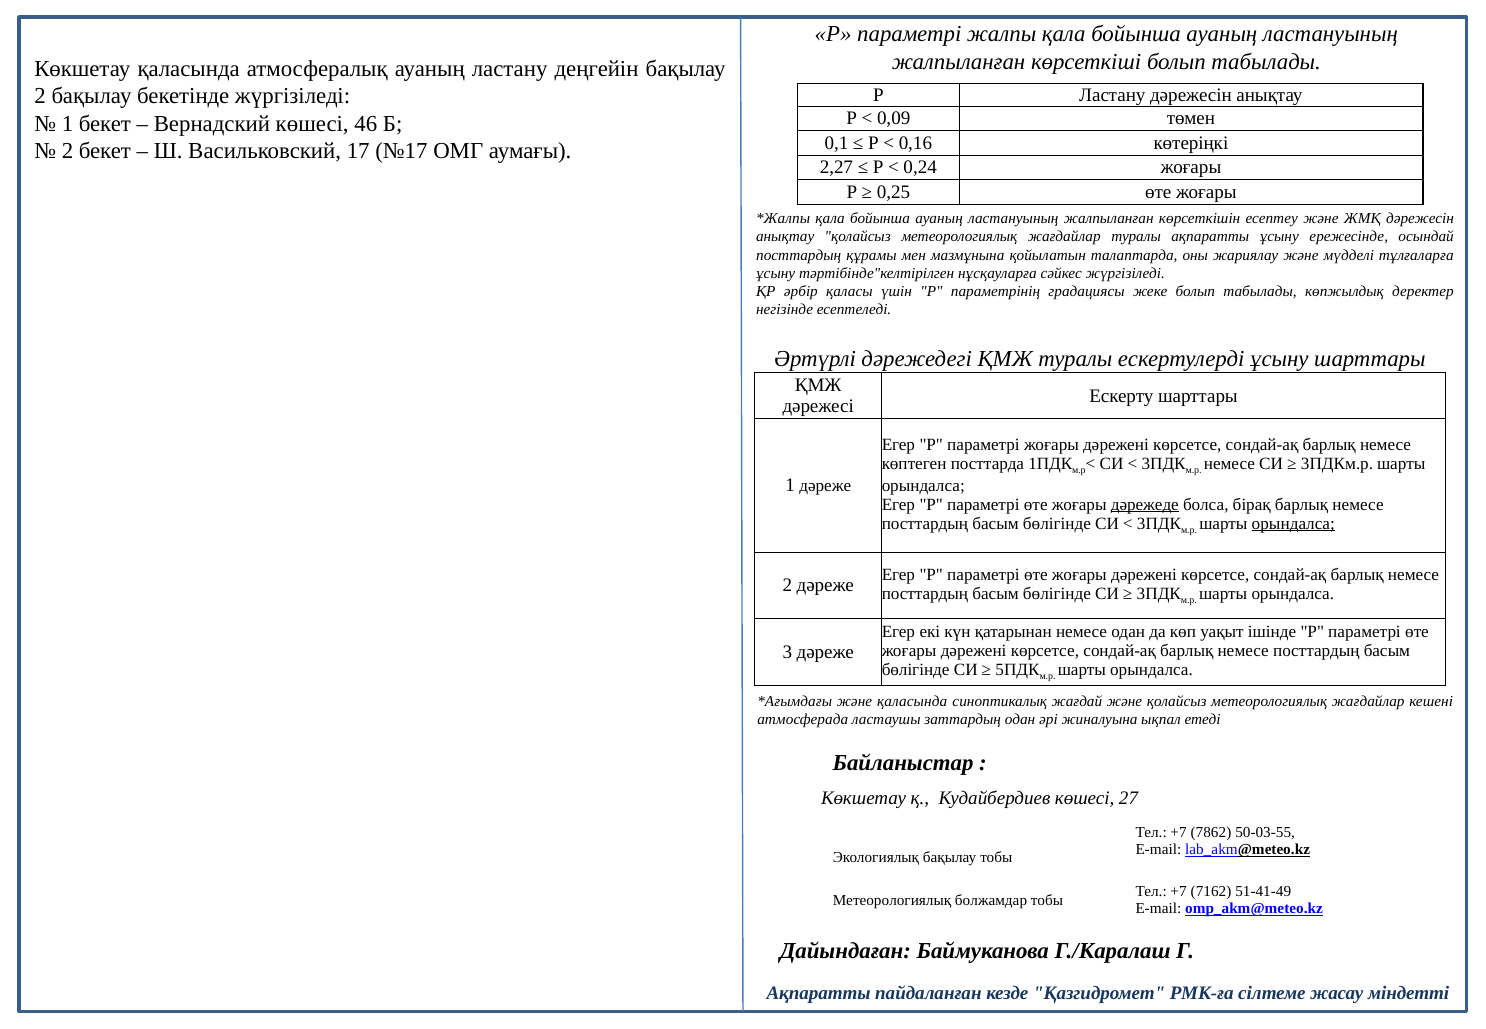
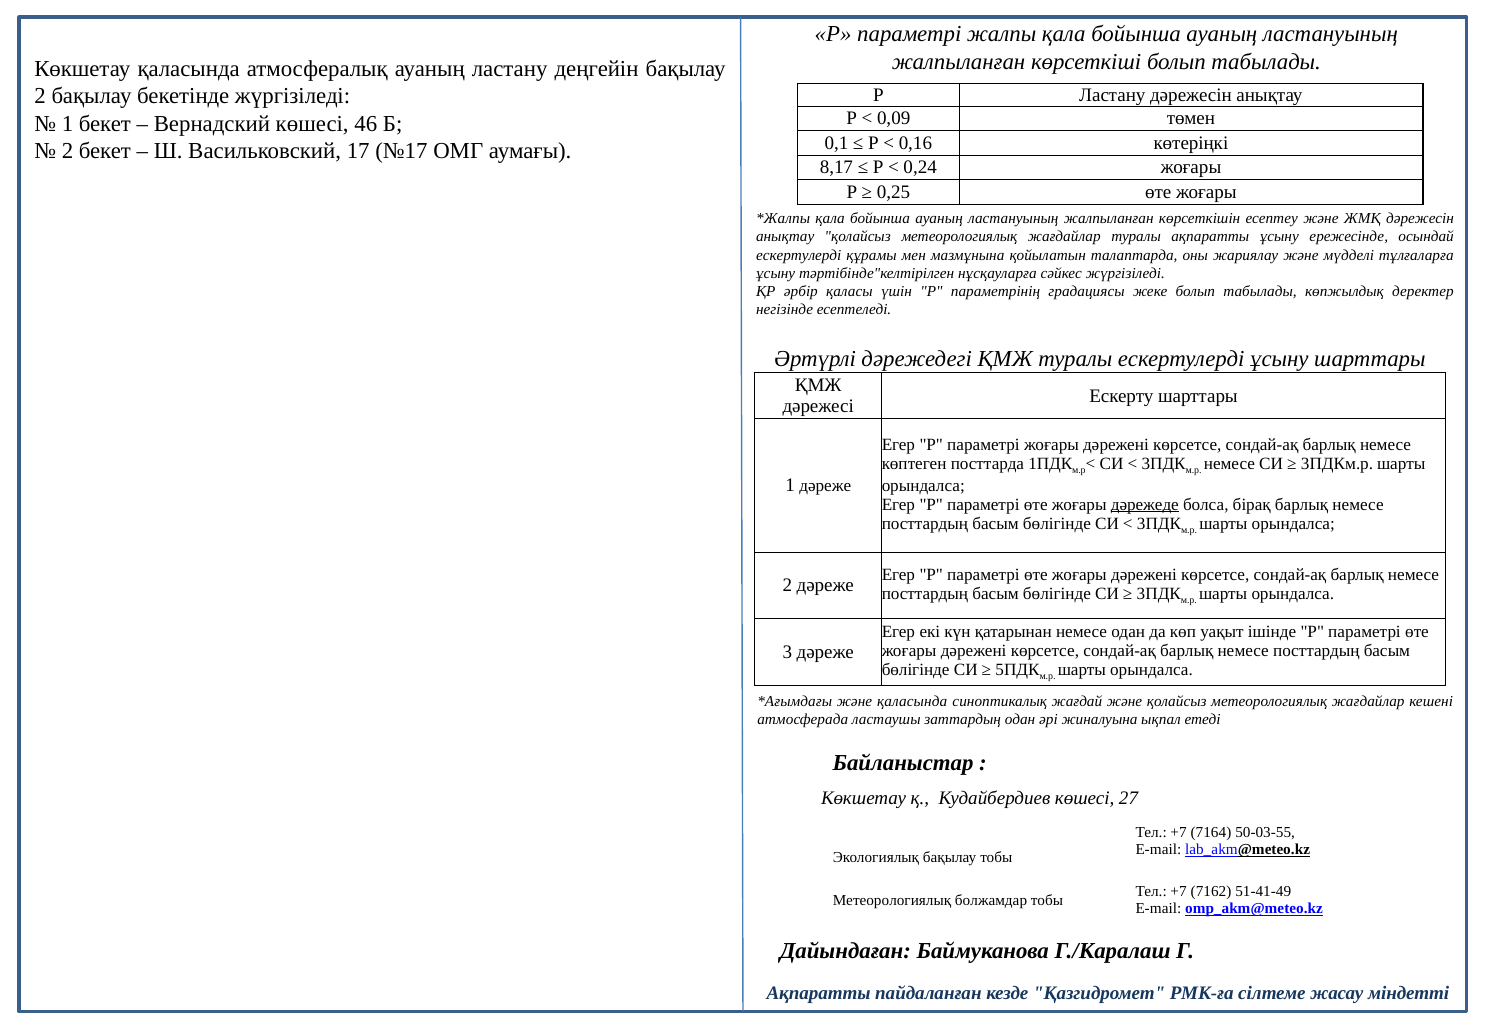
2,27: 2,27 -> 8,17 (836, 167)
посттардың: посттардың -> ескертулерді (799, 255)
орындалса underline: present -> none (1293, 523)
7862: 7862 -> 7164 (1211, 832)
